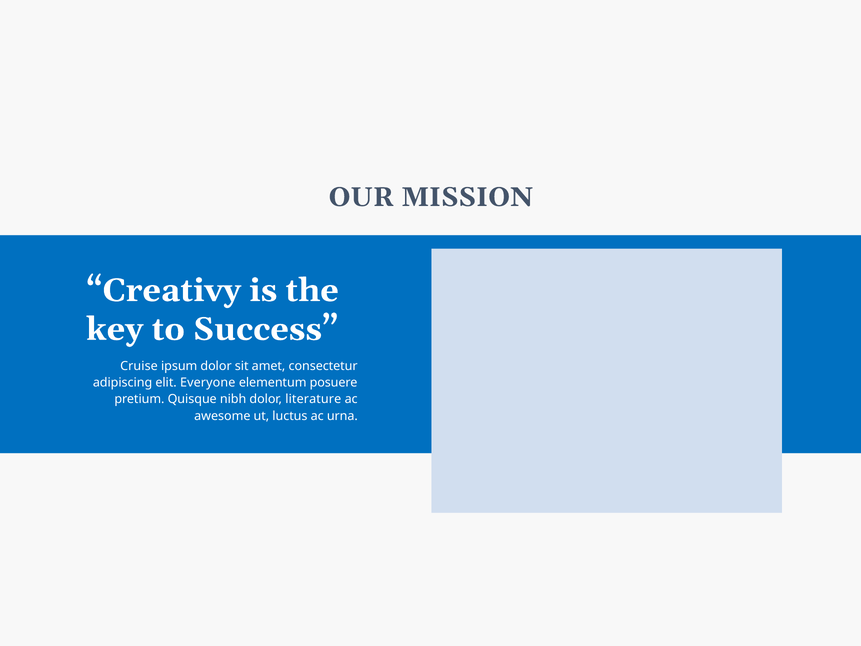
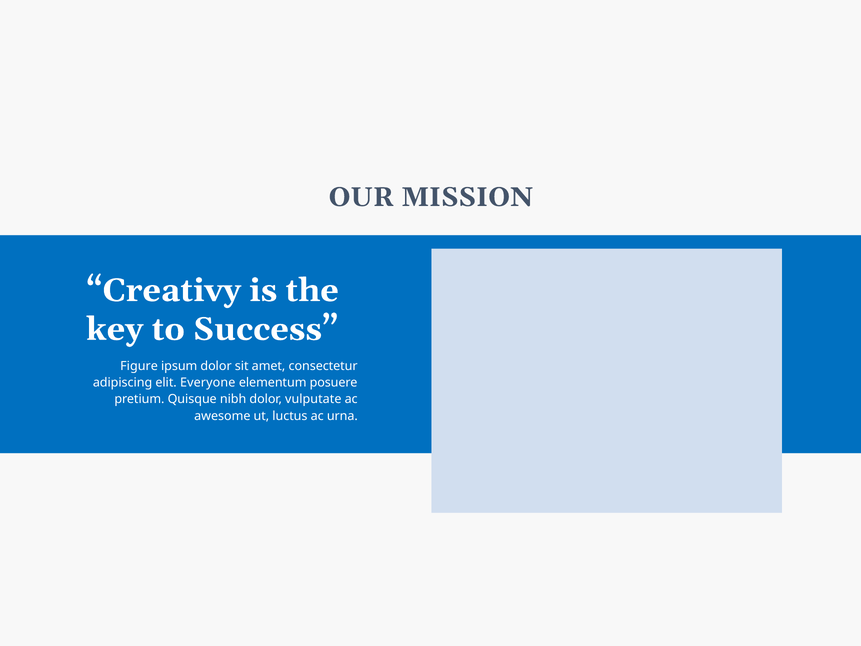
Cruise: Cruise -> Figure (139, 366)
literature: literature -> vulputate (313, 399)
